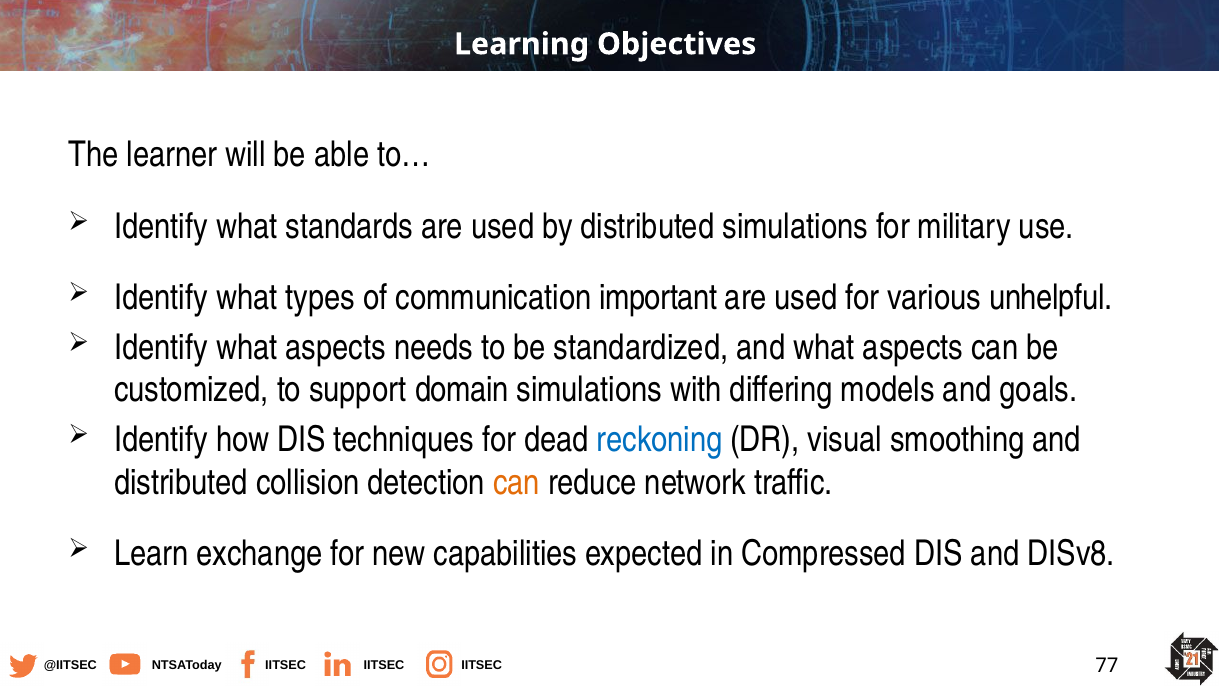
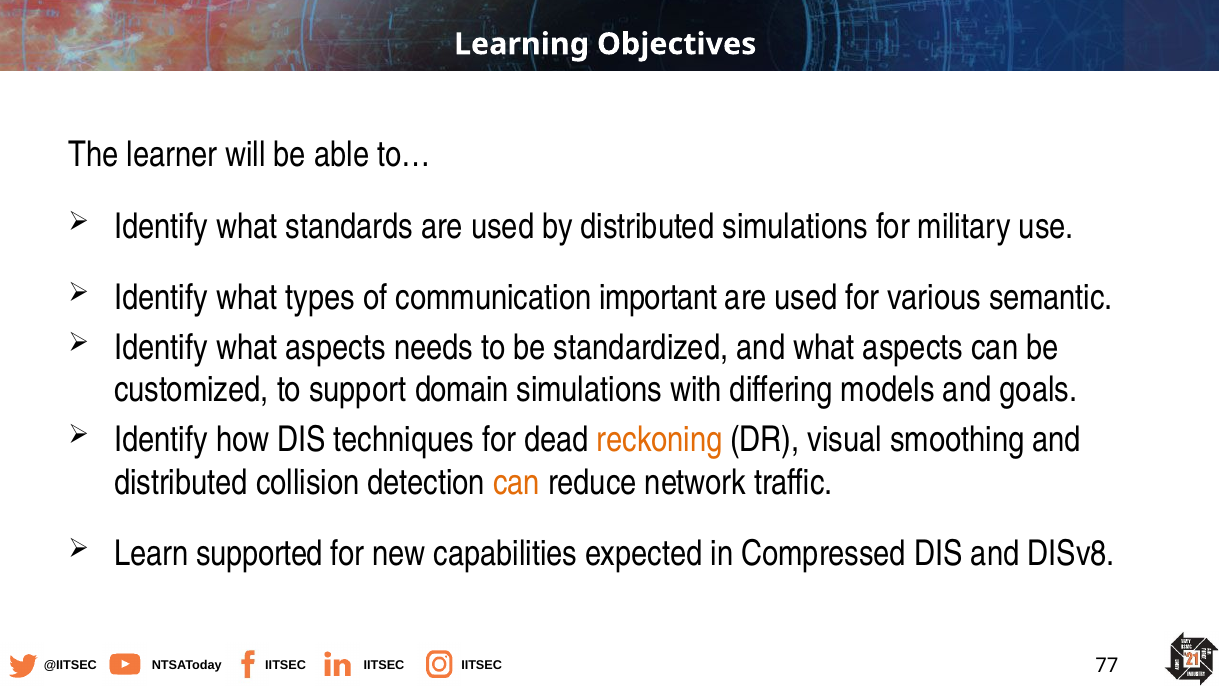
unhelpful: unhelpful -> semantic (1051, 297)
reckoning colour: blue -> orange (660, 440)
exchange: exchange -> supported (260, 554)
